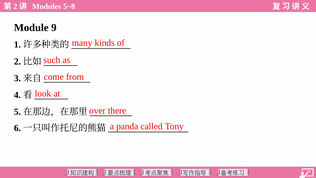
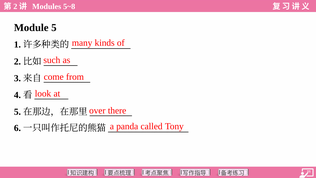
9: 9 -> 5 (54, 28)
